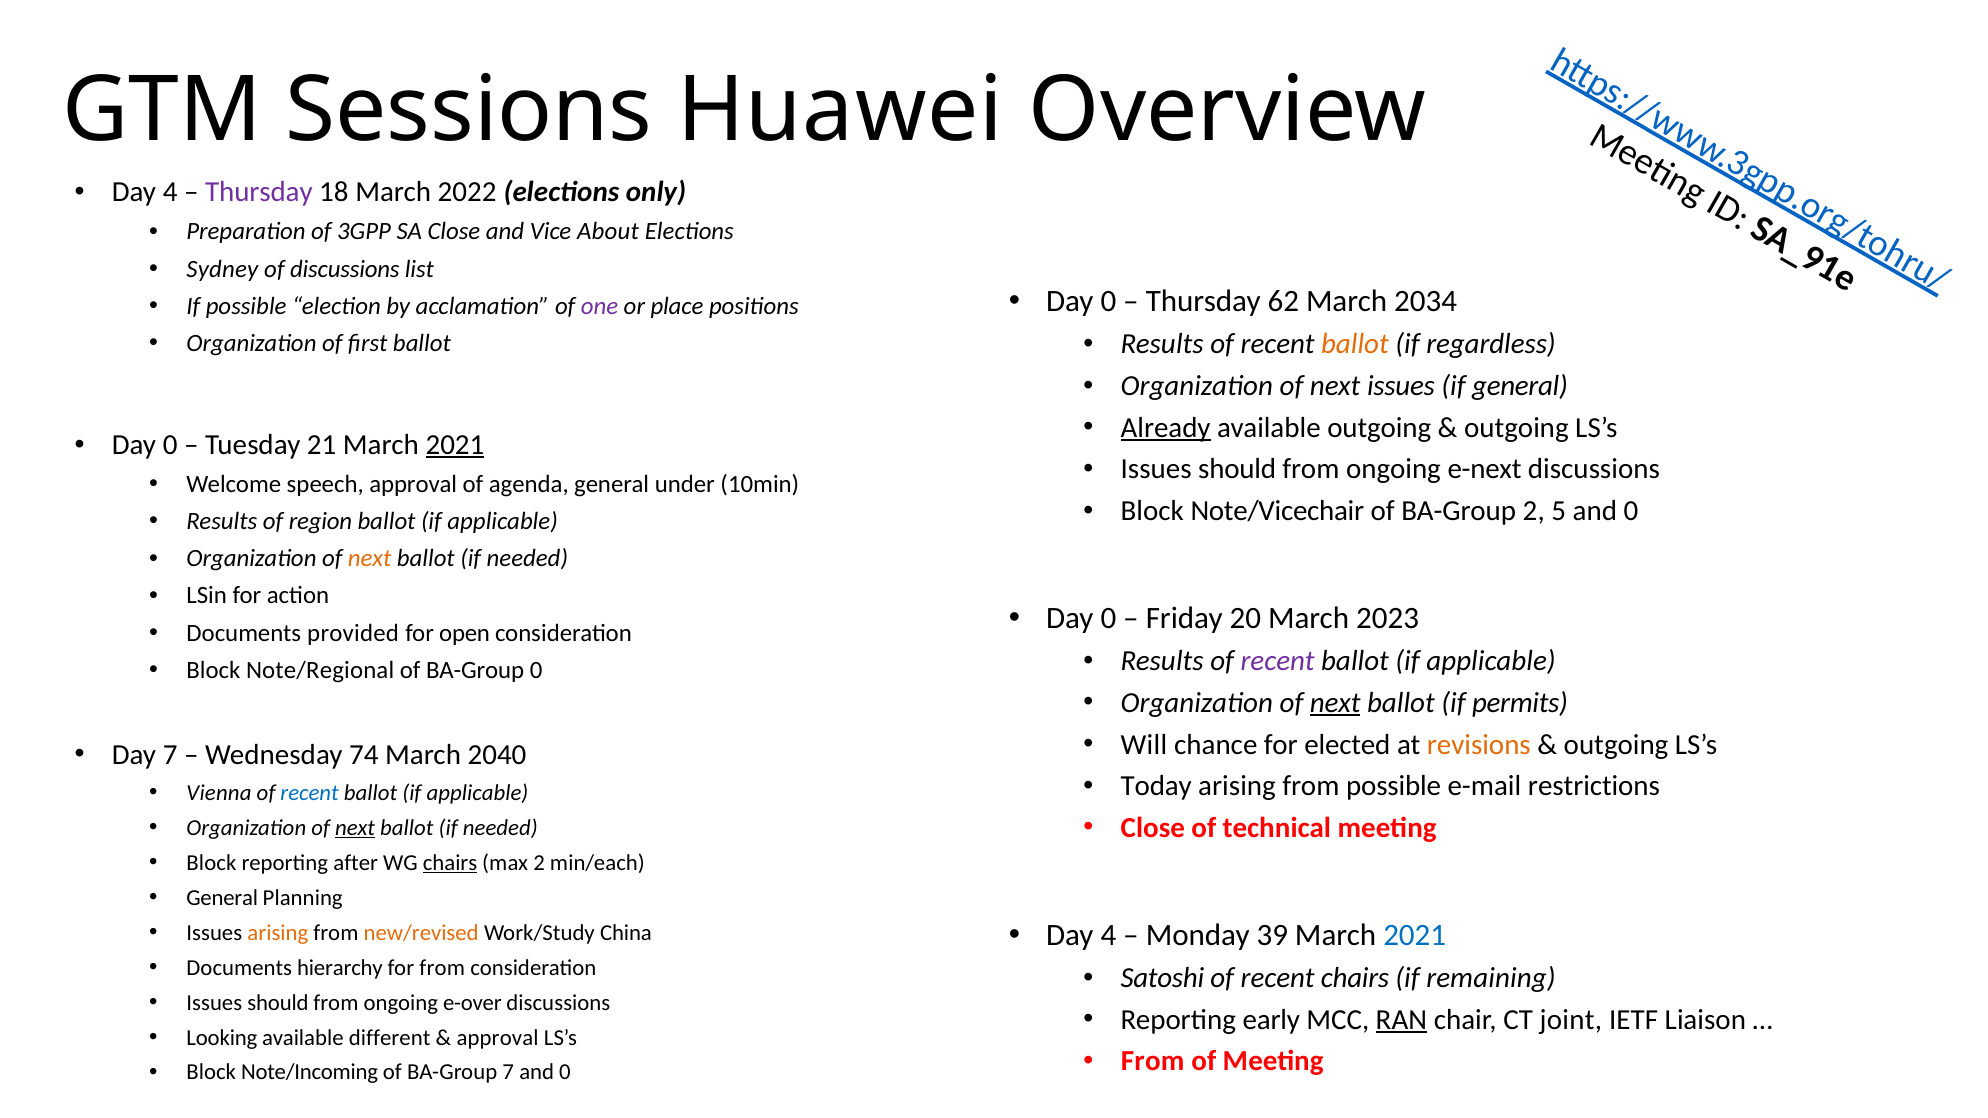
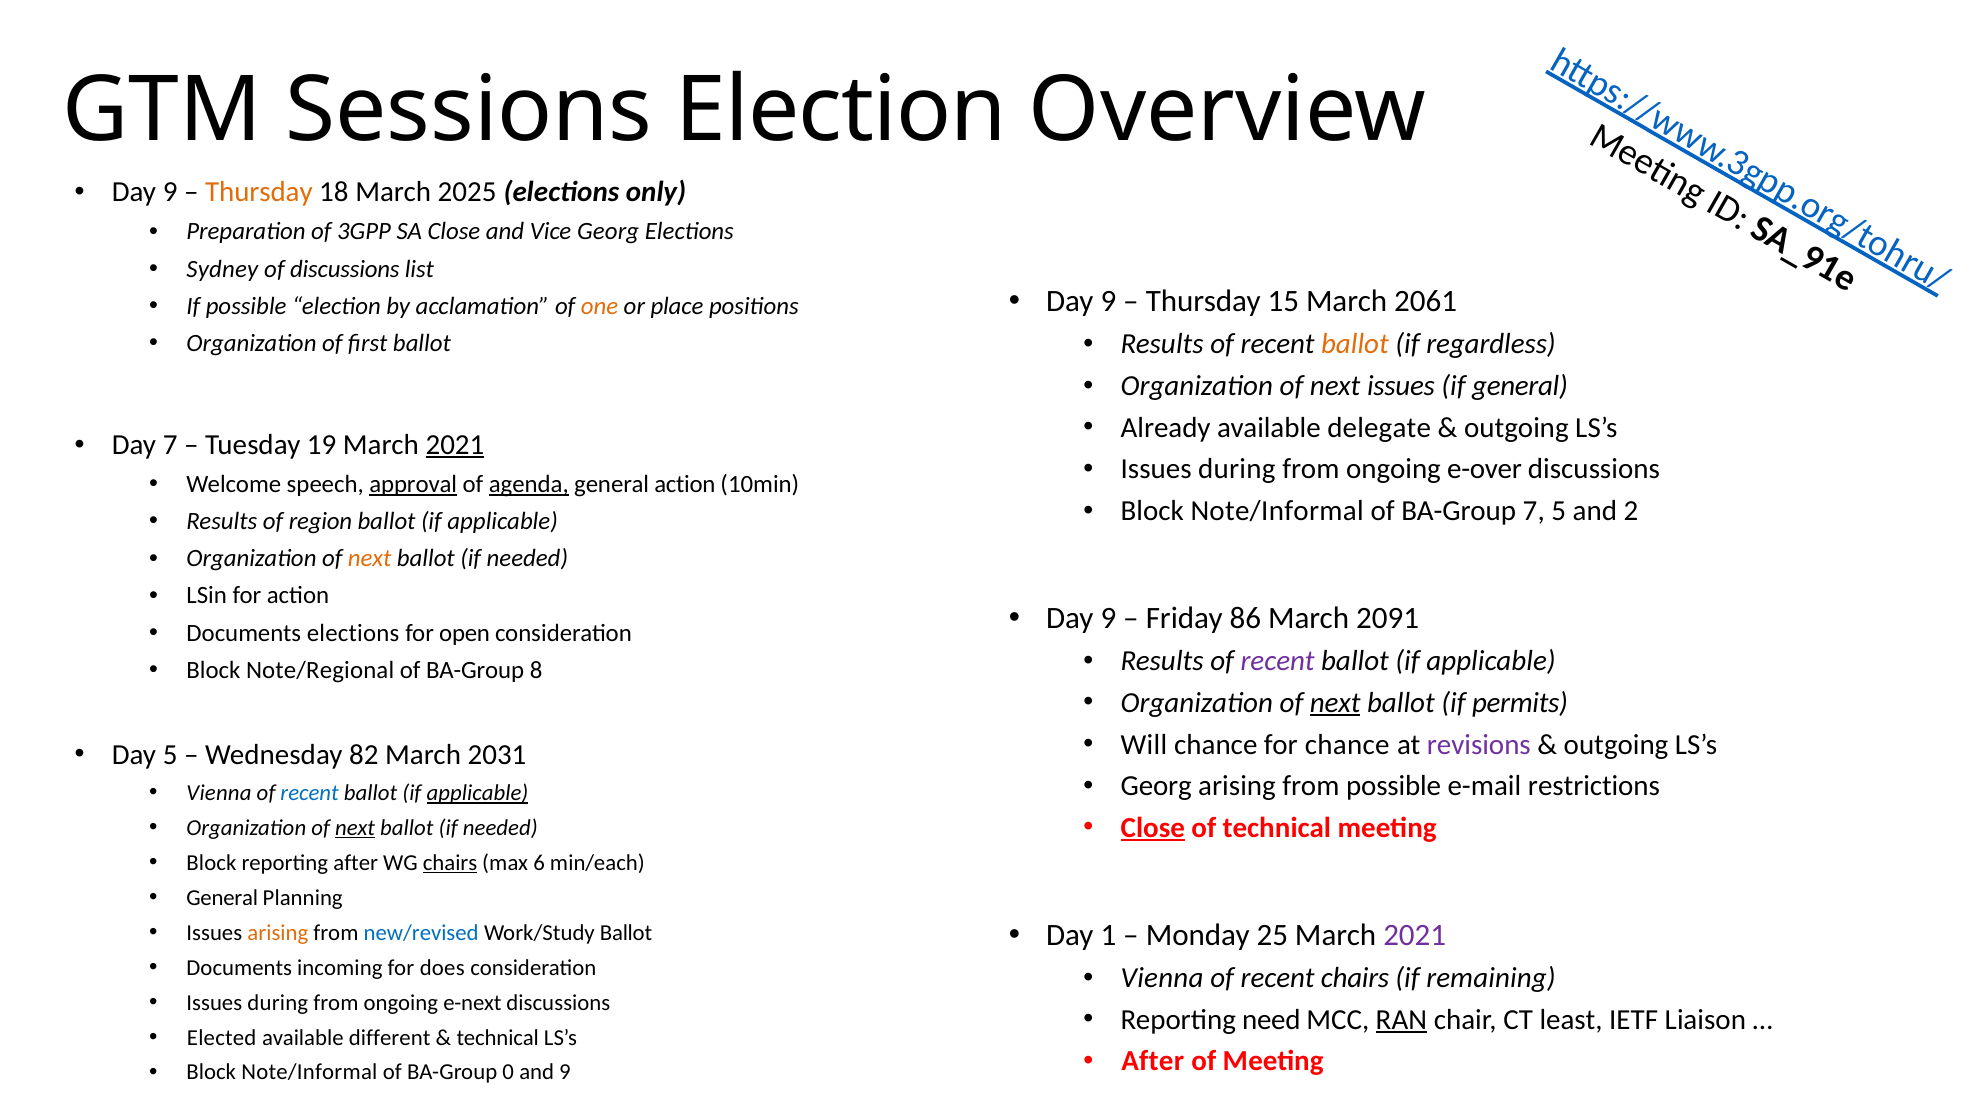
Sessions Huawei: Huawei -> Election (841, 111)
4: 4 -> 9 (170, 192)
Thursday colour: purple -> orange (259, 192)
2022: 2022 -> 2025 (467, 192)
Vice About: About -> Georg (608, 232)
0: 0 -> 9 (1108, 302)
62: 62 -> 15 (1283, 302)
2034: 2034 -> 2061 (1426, 302)
one colour: purple -> orange (599, 306)
Already underline: present -> none (1166, 428)
available outgoing: outgoing -> delegate (1379, 428)
0: 0 -> 7 (170, 445)
21: 21 -> 19 (322, 445)
should: should -> during (1237, 469)
e-next: e-next -> e-over (1485, 469)
approval underline: none -> present (413, 484)
agenda underline: none -> present (529, 484)
general under: under -> action (685, 484)
Note/Vicechair: Note/Vicechair -> Note/Informal (1277, 511)
BA-Group 2: 2 -> 7 (1534, 511)
5 and 0: 0 -> 2 (1631, 511)
0: 0 -> 9 (1108, 618)
20: 20 -> 86 (1245, 618)
2023: 2023 -> 2091 (1388, 618)
Documents provided: provided -> elections (353, 633)
BA-Group 0: 0 -> 8 (536, 670)
for elected: elected -> chance (1347, 745)
revisions colour: orange -> purple (1479, 745)
Day 7: 7 -> 5 (170, 755)
74: 74 -> 82 (364, 755)
2040: 2040 -> 2031 (497, 755)
Today: Today -> Georg (1156, 786)
applicable underline: none -> present (477, 793)
Close underline: none -> present (1153, 828)
max 2: 2 -> 6 (539, 863)
4: 4 -> 1 (1108, 935)
39: 39 -> 25 (1272, 935)
2021 colour: blue -> purple (1415, 935)
new/revised colour: orange -> blue (421, 933)
Work/Study China: China -> Ballot (626, 933)
hierarchy: hierarchy -> incoming (340, 968)
for from: from -> does (442, 968)
Satoshi: Satoshi -> Vienna (1162, 978)
should: should -> during (278, 1003)
e-over: e-over -> e-next (472, 1003)
early: early -> need (1271, 1020)
joint: joint -> least (1571, 1020)
Looking: Looking -> Elected (222, 1038)
approval: approval -> technical (498, 1038)
From: From -> After (1153, 1062)
Note/Incoming: Note/Incoming -> Note/Informal (309, 1073)
BA-Group 7: 7 -> 0 (508, 1073)
0: 0 -> 9 (565, 1073)
